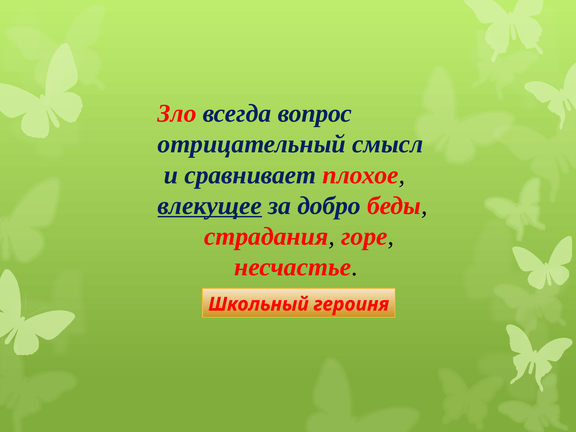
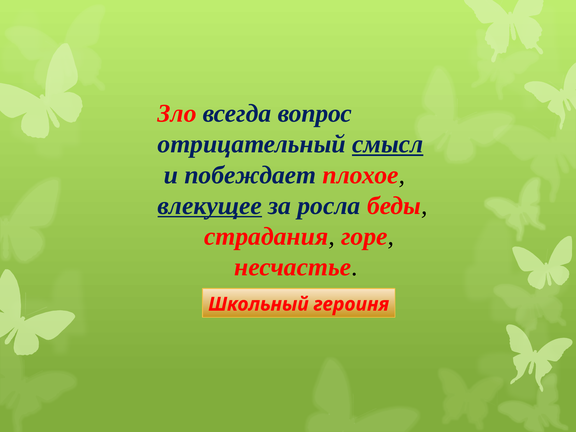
смысл underline: none -> present (388, 144)
сравнивает: сравнивает -> побеждает (250, 175)
добро: добро -> росла (329, 206)
